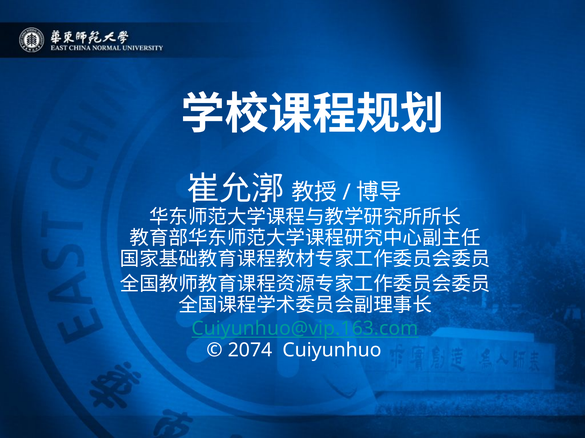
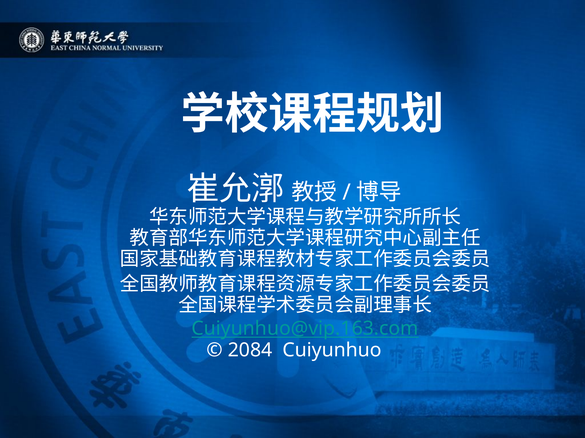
2074: 2074 -> 2084 (250, 351)
